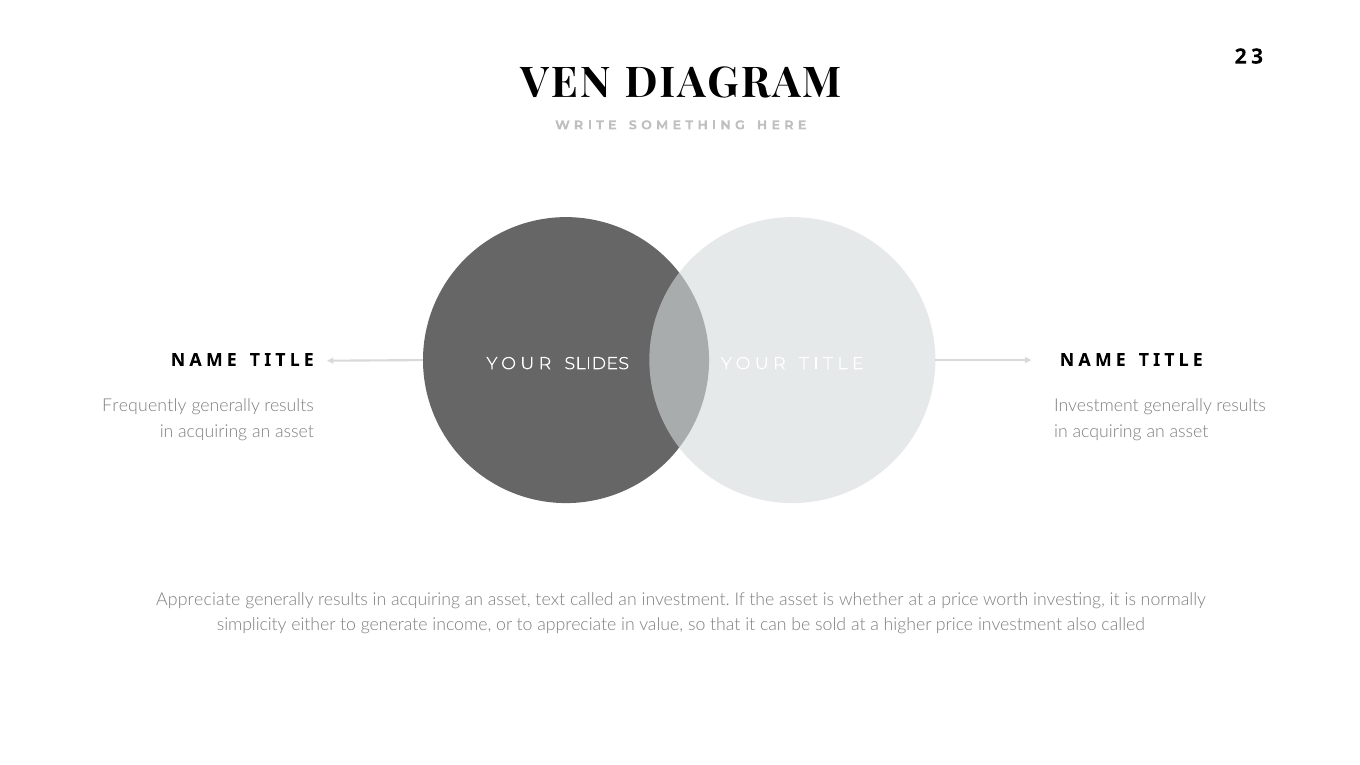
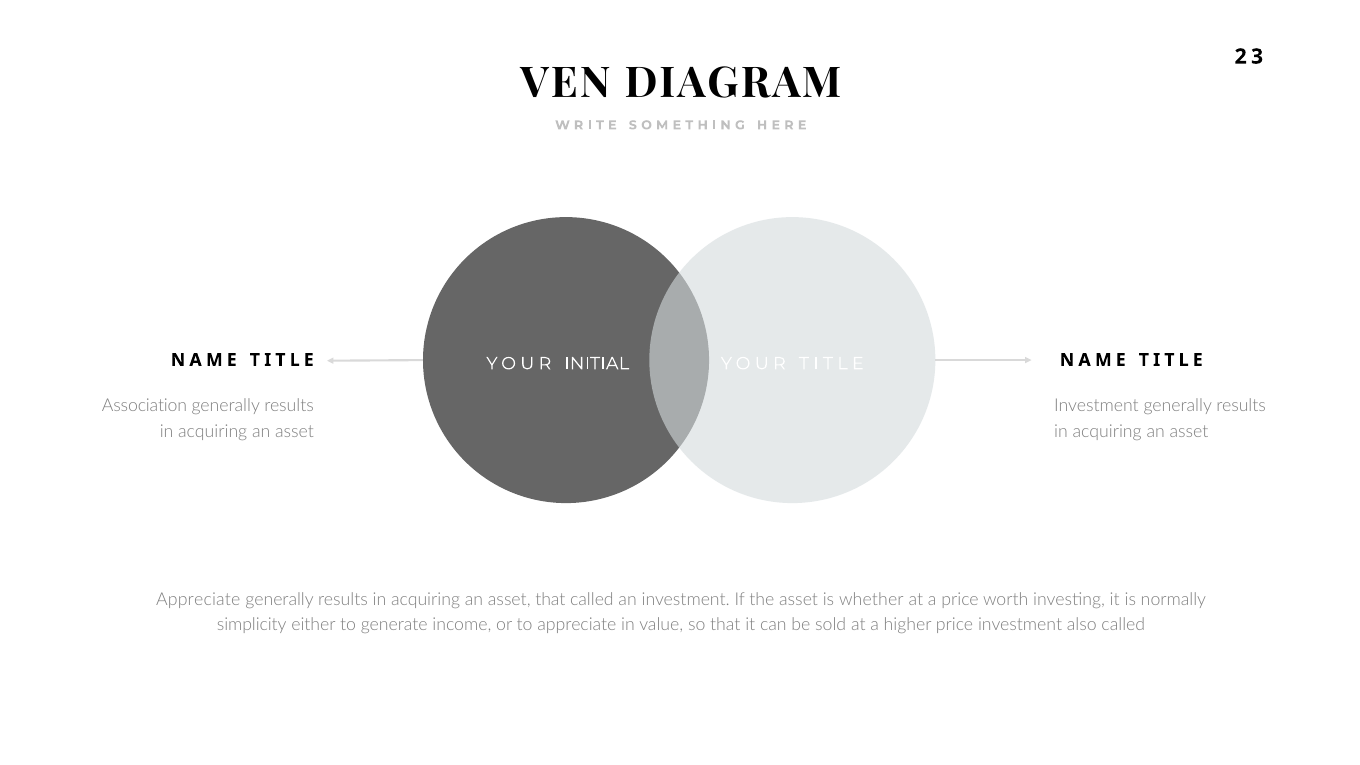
SLIDES: SLIDES -> INITIAL (597, 364)
Frequently: Frequently -> Association (145, 406)
asset text: text -> that (550, 599)
